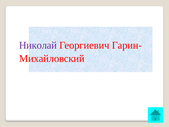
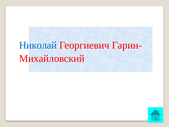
Николай colour: purple -> blue (38, 45)
